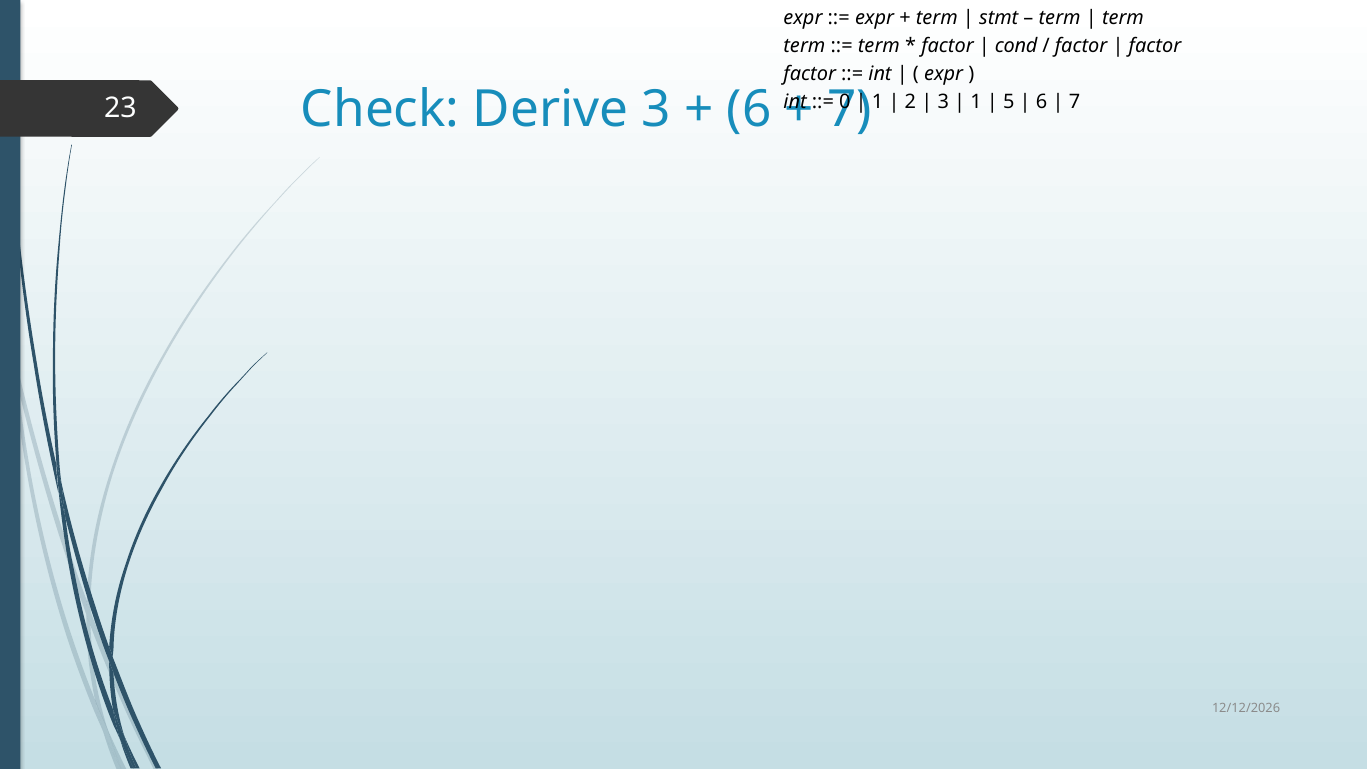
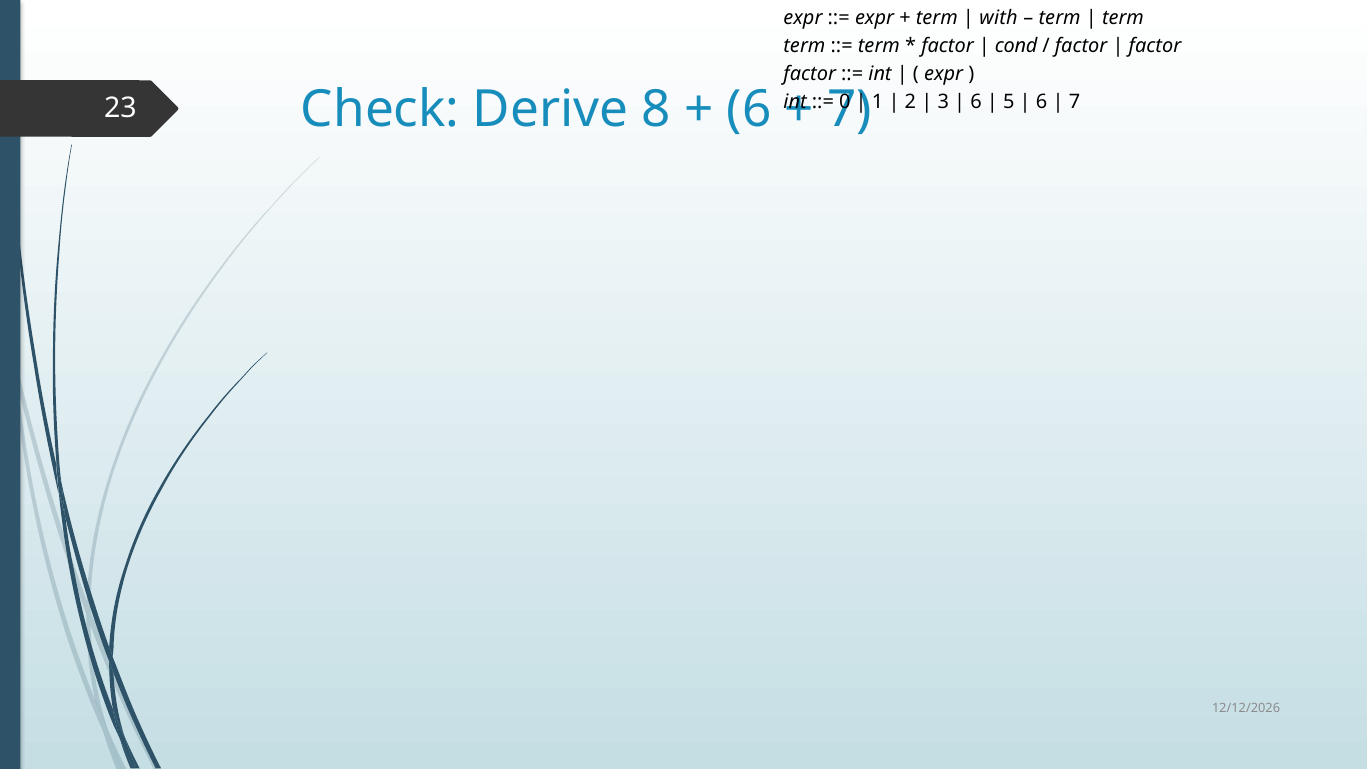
stmt: stmt -> with (999, 18)
Derive 3: 3 -> 8 (656, 109)
1: 1 -> 6 (976, 102)
